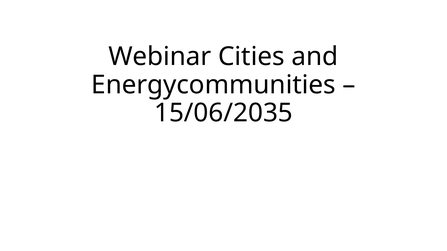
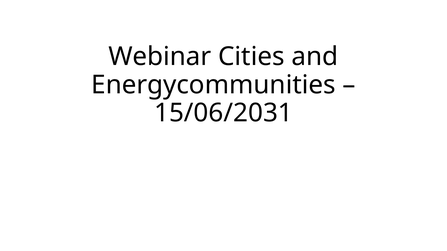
15/06/2035: 15/06/2035 -> 15/06/2031 (223, 113)
